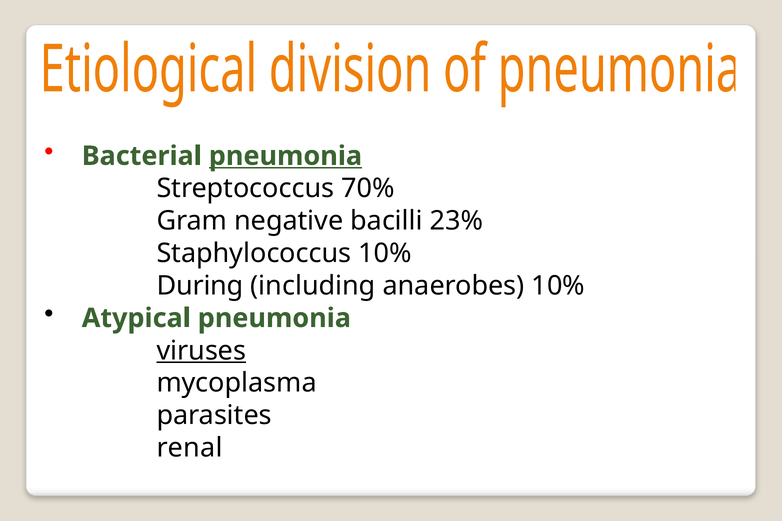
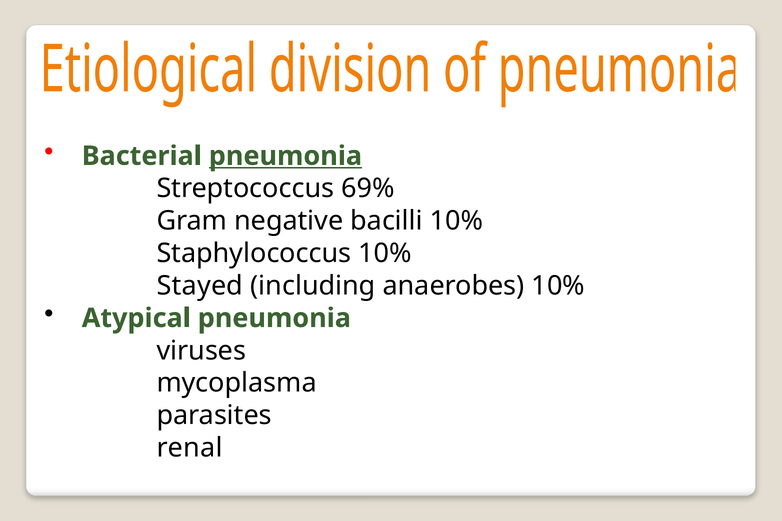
70%: 70% -> 69% (368, 189)
bacilli 23%: 23% -> 10% (457, 221)
During: During -> Stayed (200, 286)
viruses underline: present -> none (201, 351)
